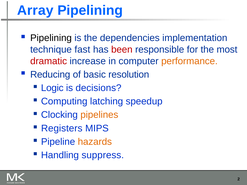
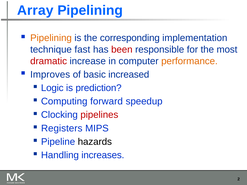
Pipelining colour: black -> orange (51, 38)
dependencies: dependencies -> corresponding (130, 38)
Reducing: Reducing -> Improves (50, 75)
resolution: resolution -> increased (129, 75)
decisions: decisions -> prediction (99, 88)
latching: latching -> forward (107, 102)
pipelines colour: orange -> red (99, 115)
hazards colour: orange -> black (95, 142)
suppress: suppress -> increases (103, 155)
